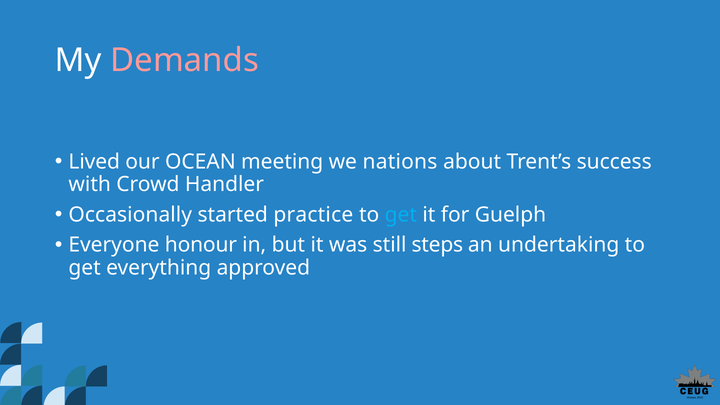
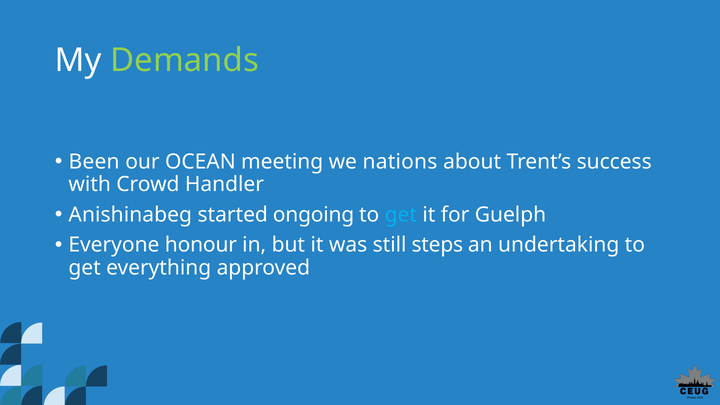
Demands colour: pink -> light green (185, 60)
Lived: Lived -> Been (94, 162)
Occasionally: Occasionally -> Anishinabeg (130, 215)
practice: practice -> ongoing (314, 215)
